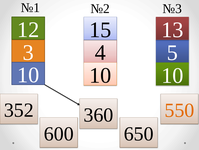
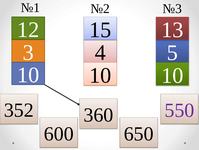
550 colour: orange -> purple (179, 110)
